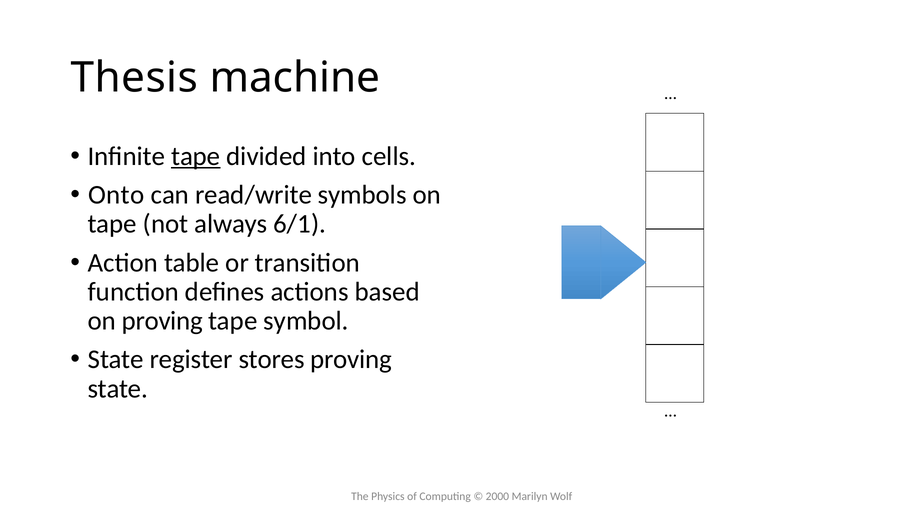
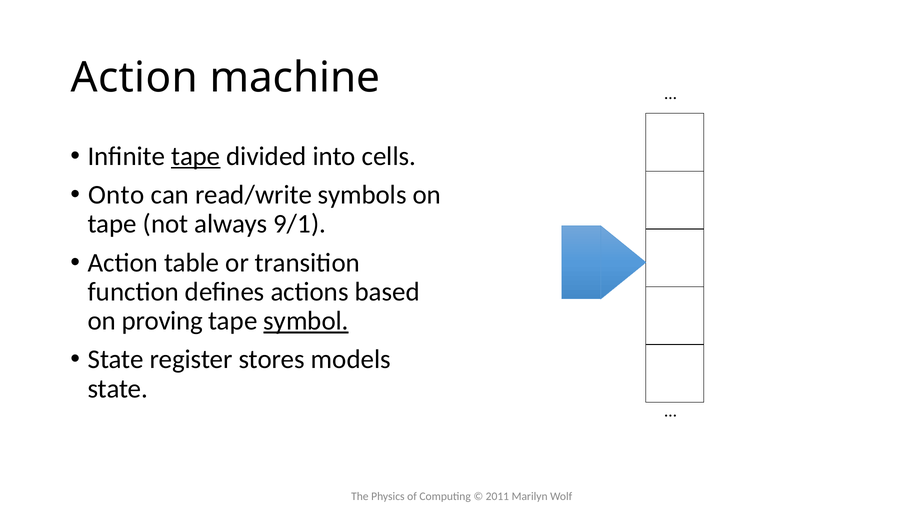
Thesis: Thesis -> Action (134, 78)
6/1: 6/1 -> 9/1 (300, 224)
symbol underline: none -> present (306, 321)
stores proving: proving -> models (351, 359)
2000: 2000 -> 2011 (497, 496)
